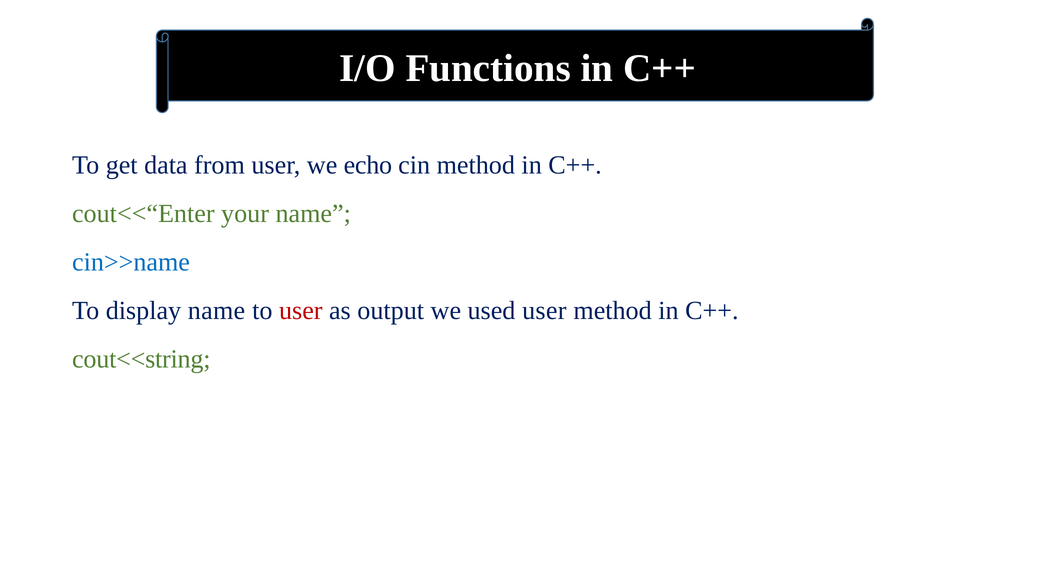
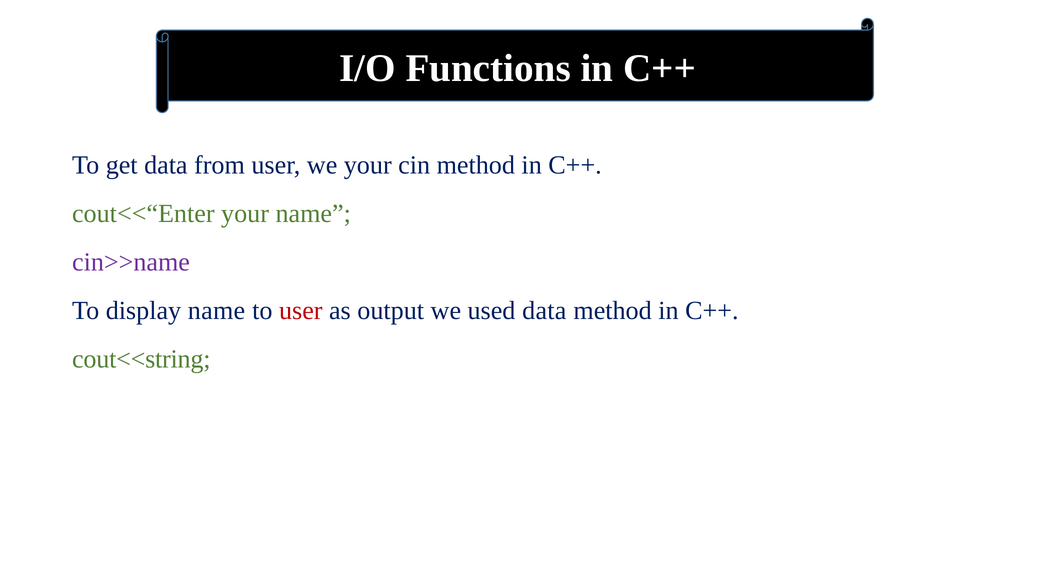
we echo: echo -> your (368, 165)
cin>>name colour: blue -> purple (131, 262)
used user: user -> data (544, 311)
